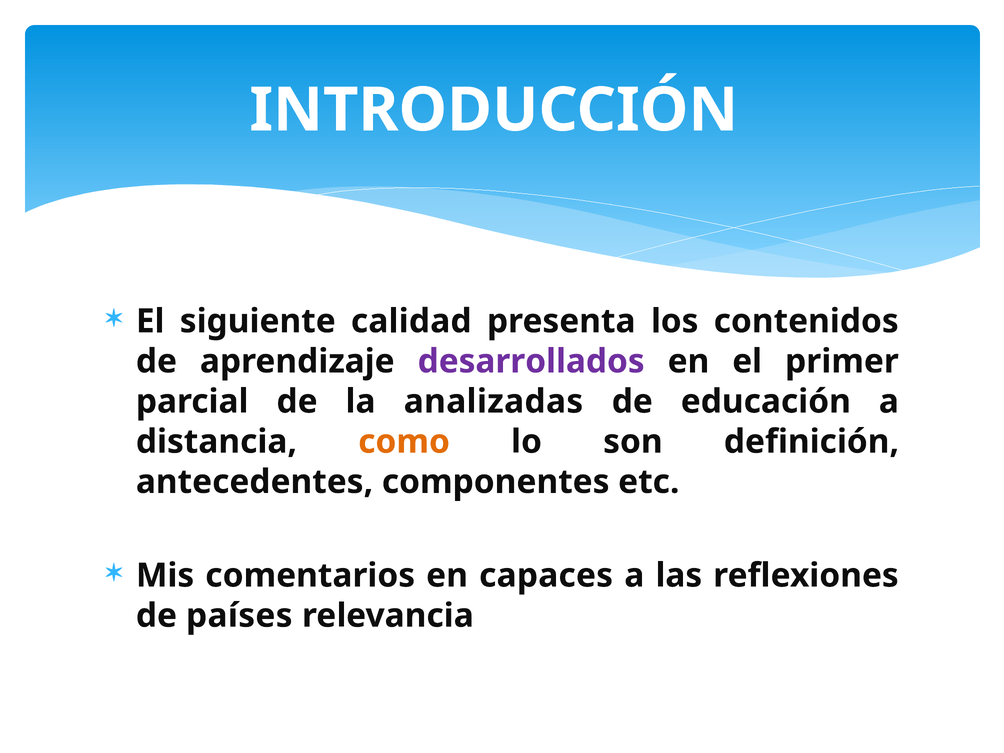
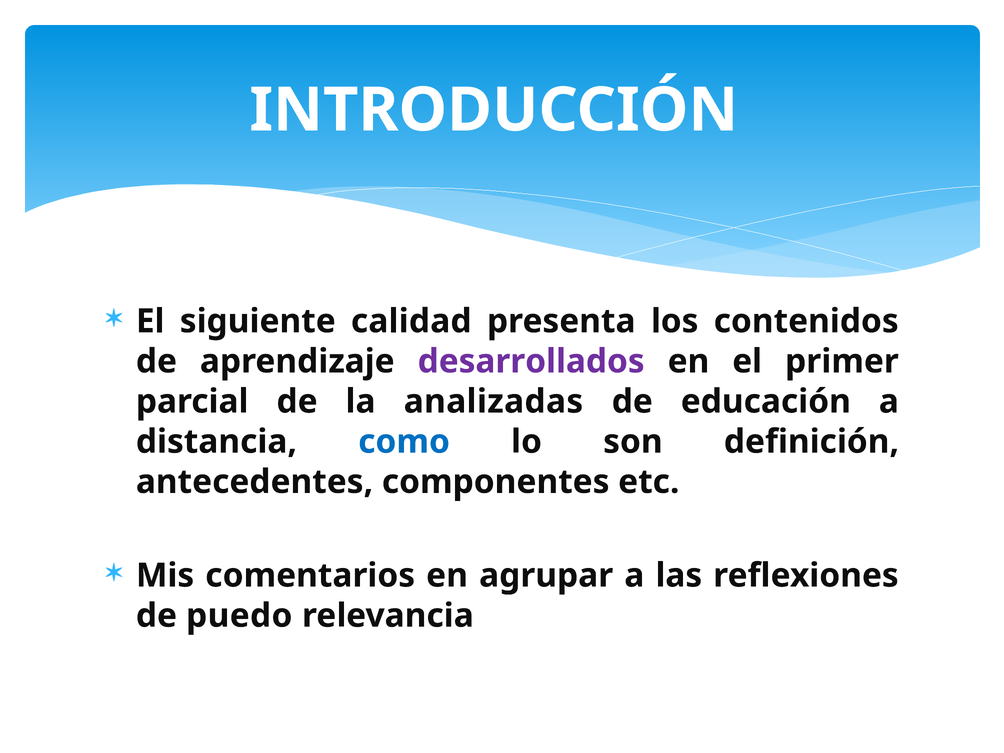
como colour: orange -> blue (404, 442)
capaces: capaces -> agrupar (546, 576)
países: países -> puedo (239, 616)
